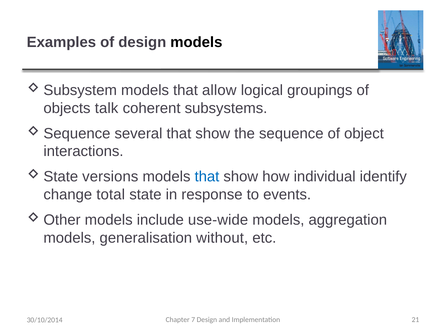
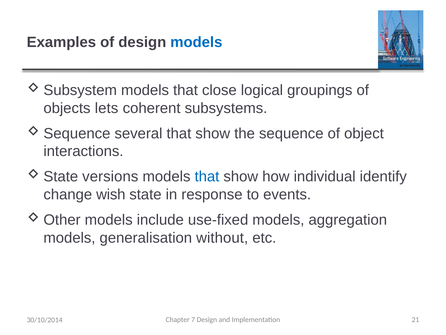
models colour: black -> blue (196, 42)
allow: allow -> close (219, 90)
talk: talk -> lets (107, 108)
total: total -> wish (111, 194)
use-wide: use-wide -> use-fixed (218, 220)
